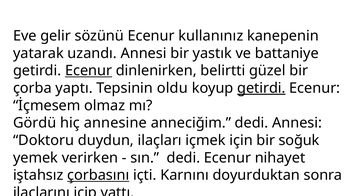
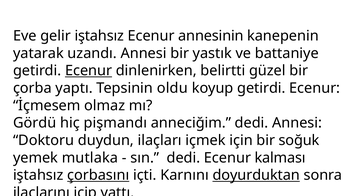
gelir sözünü: sözünü -> iştahsız (99, 36)
kullanınız: kullanınız -> annesinin (211, 36)
getirdi underline: present -> none (261, 88)
annesine: annesine -> pişmandı (115, 123)
verirken: verirken -> mutlaka (90, 158)
nihayet: nihayet -> kalması (280, 158)
doyurduktan underline: none -> present (256, 175)
